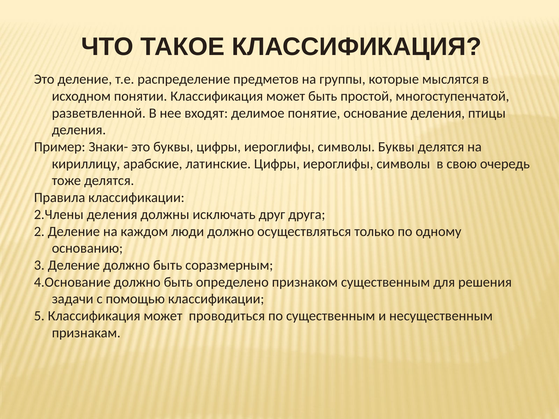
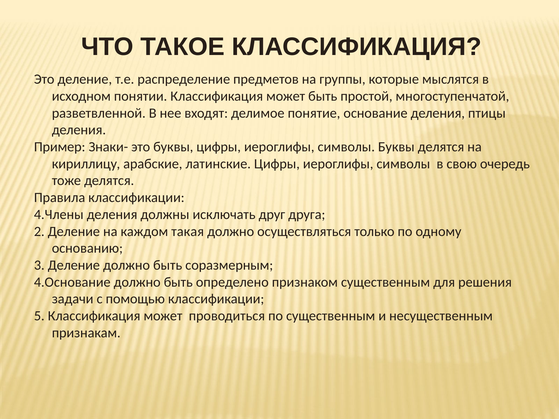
2.Члены: 2.Члены -> 4.Члены (59, 215)
люди: люди -> такая (188, 231)
